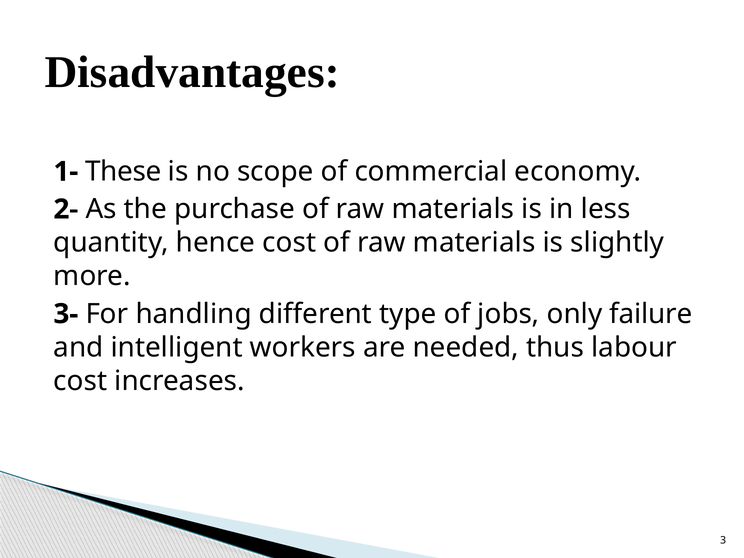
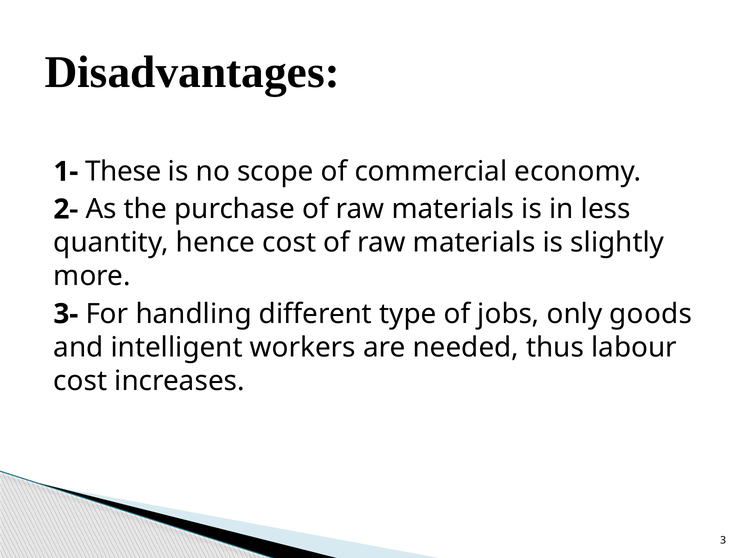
failure: failure -> goods (651, 314)
